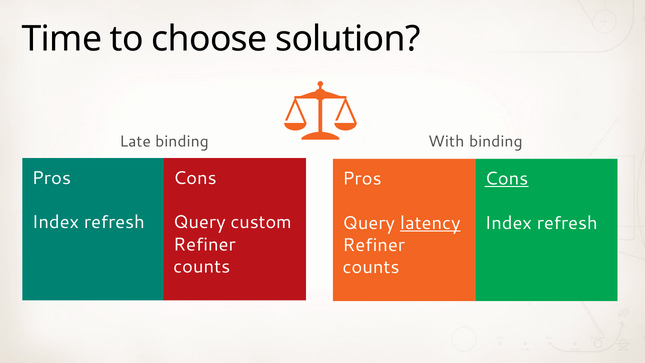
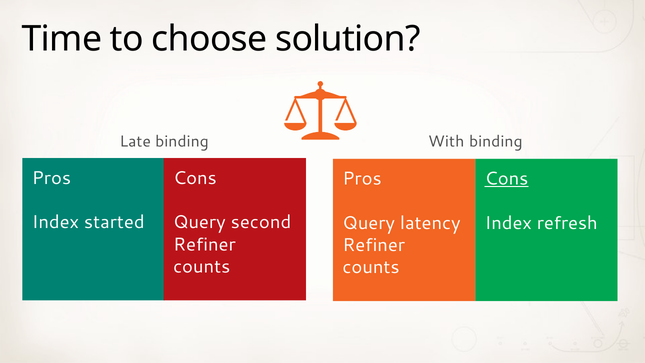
refresh: refresh -> started (114, 222)
custom: custom -> second (261, 222)
latency underline: present -> none (430, 223)
